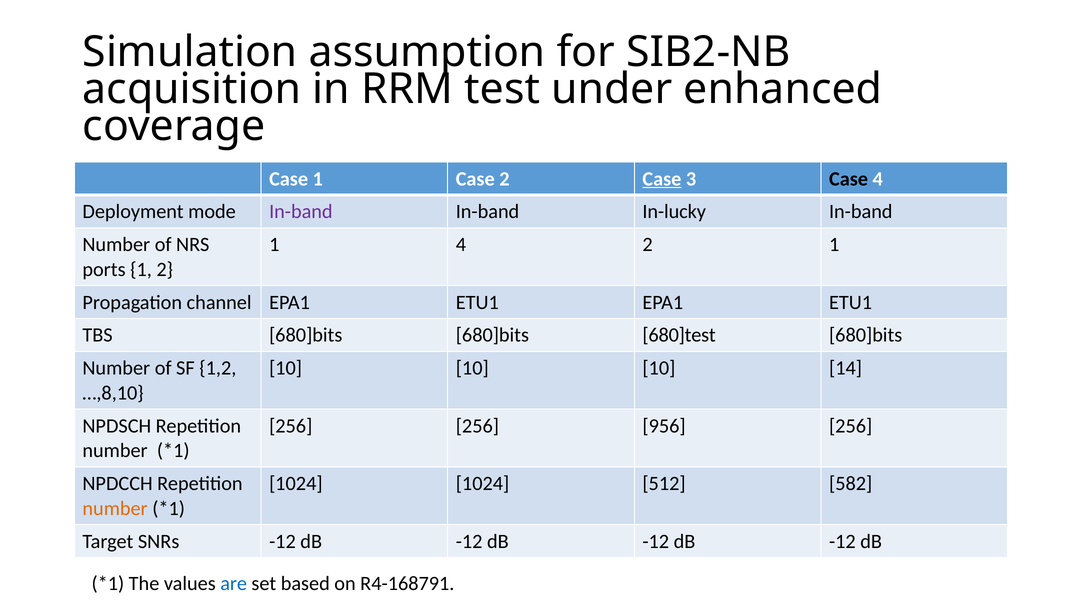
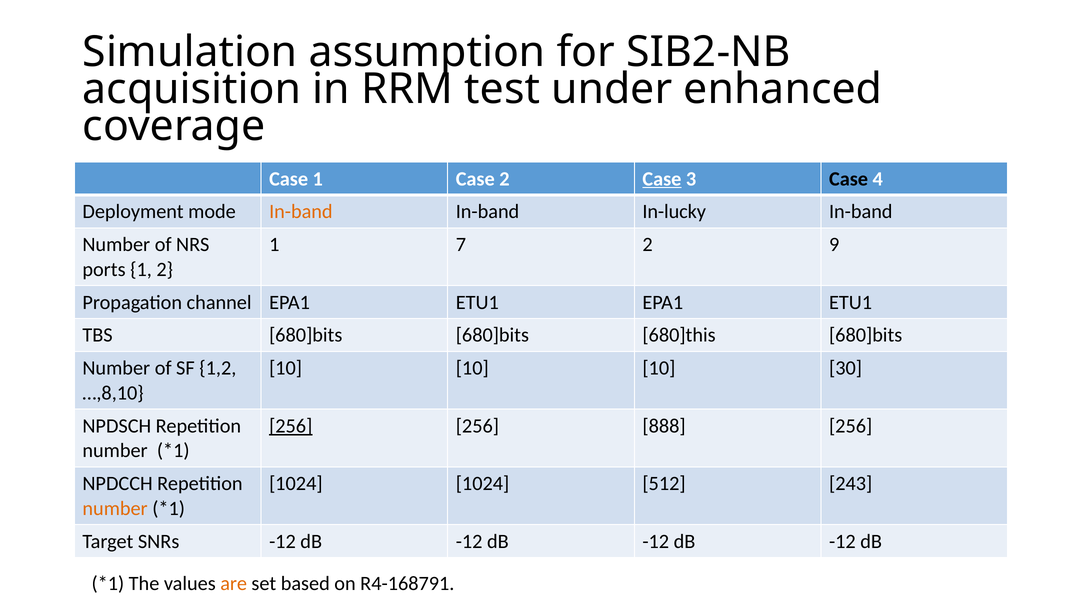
In-band colour: purple -> orange (301, 212)
1 4: 4 -> 7 (461, 245)
1: 1 -> 9 (834, 245)
680]test: 680]test -> 680]this (679, 335)
14: 14 -> 30 (846, 368)
256 underline: none -> present (291, 426)
956: 956 -> 888 (664, 426)
582: 582 -> 243 (851, 483)
are colour: blue -> orange (234, 583)
